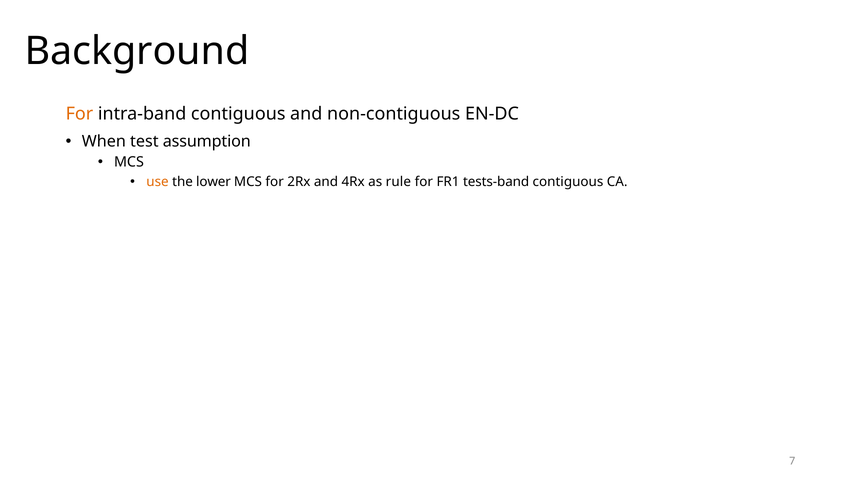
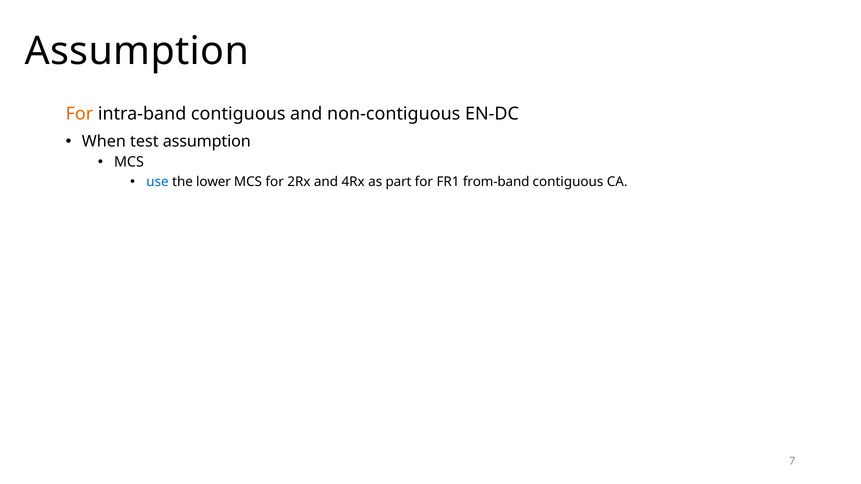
Background: Background -> Assumption (137, 51)
use colour: orange -> blue (158, 182)
rule: rule -> part (399, 182)
tests-band: tests-band -> from-band (496, 182)
